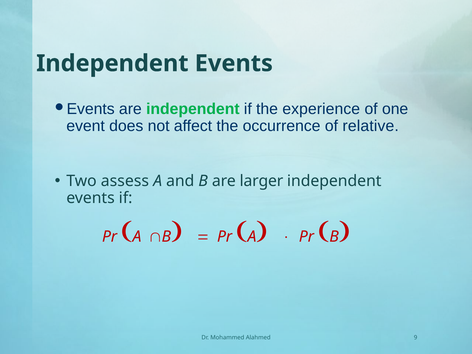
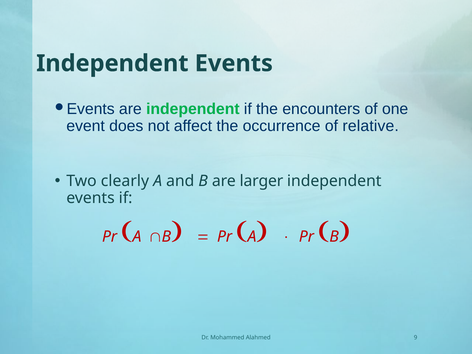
experience: experience -> encounters (321, 109)
assess: assess -> clearly (125, 181)
